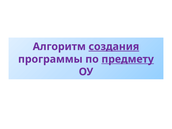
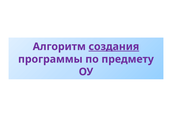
предмету underline: present -> none (128, 59)
